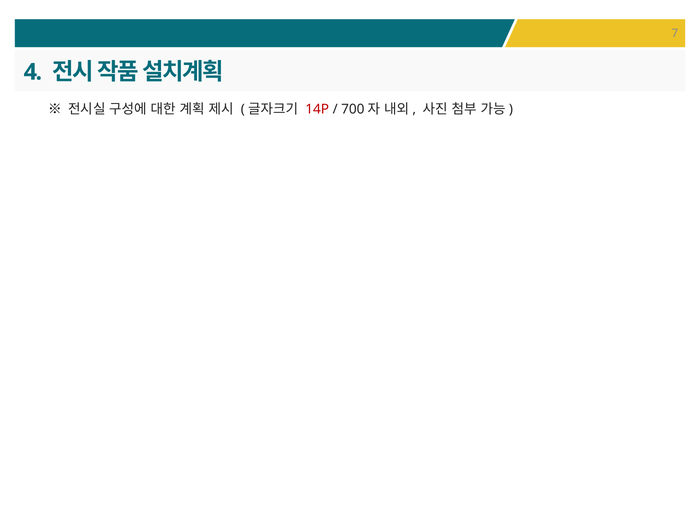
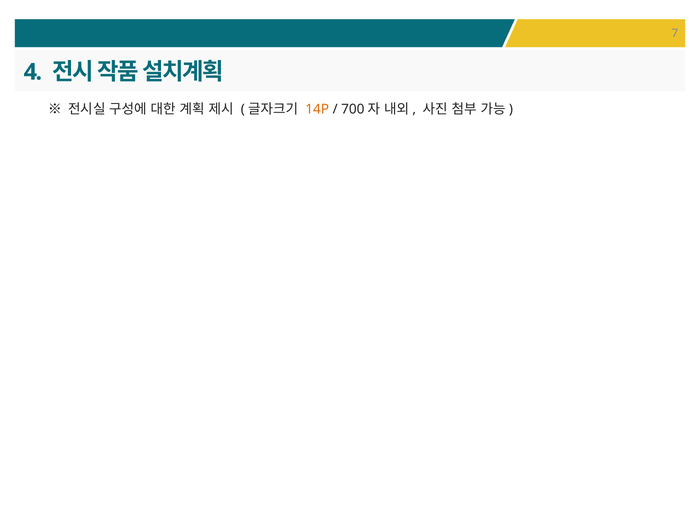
14P colour: red -> orange (317, 110)
